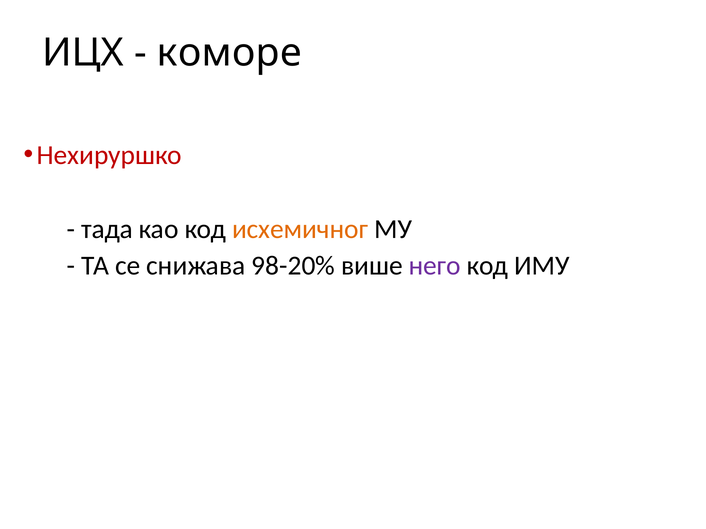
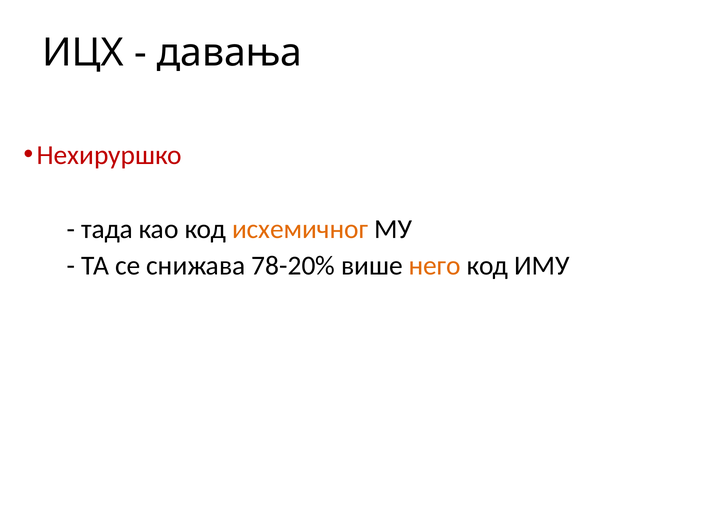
коморе: коморе -> давања (230, 53)
98-20%: 98-20% -> 78-20% (293, 266)
него colour: purple -> orange (435, 266)
